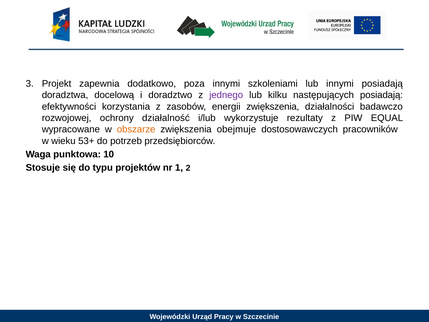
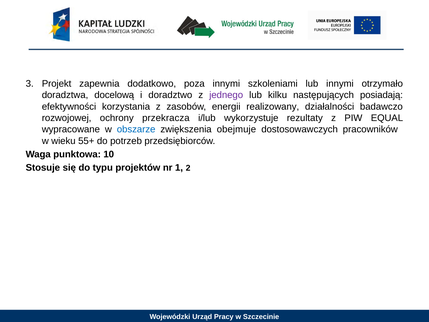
innymi posiadają: posiadają -> otrzymało (382, 84)
energii zwiększenia: zwiększenia -> realizowany (273, 106)
działalność: działalność -> przekracza (166, 118)
obszarze colour: orange -> blue (136, 129)
53+: 53+ -> 55+ (86, 141)
